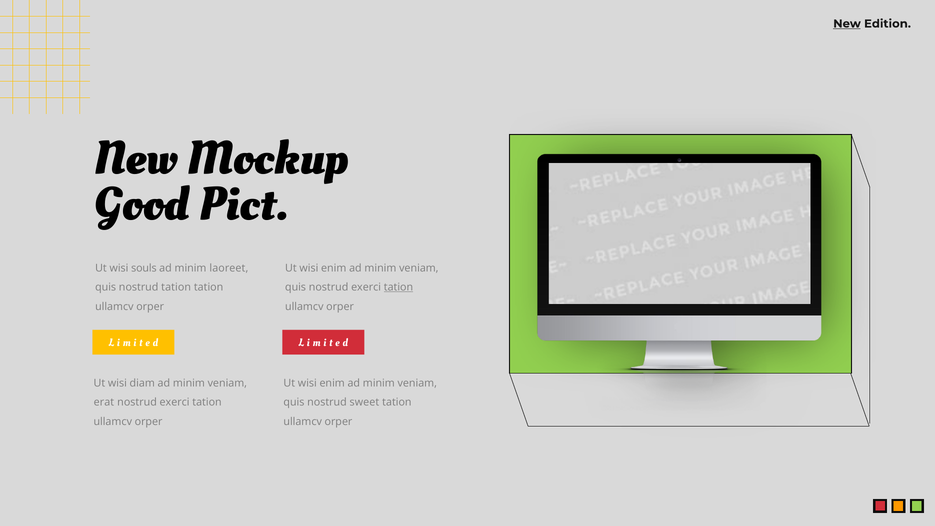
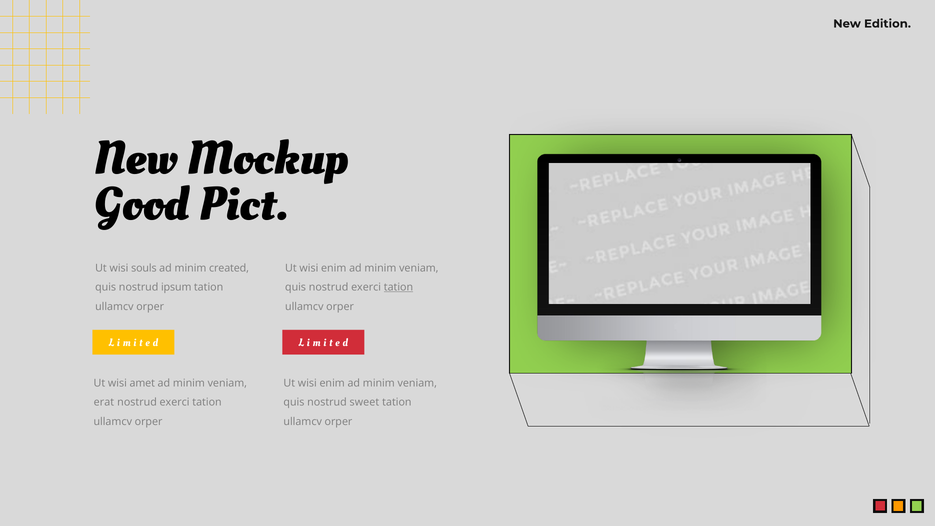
New underline: present -> none (847, 24)
laoreet: laoreet -> created (229, 268)
nostrud tation: tation -> ipsum (176, 287)
diam: diam -> amet (142, 383)
